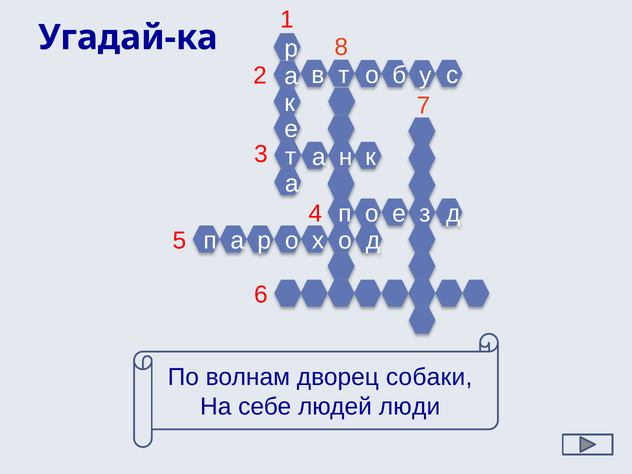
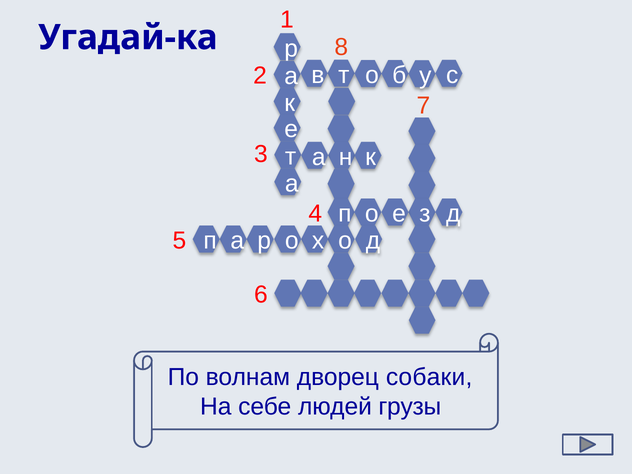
люди: люди -> грузы (410, 407)
